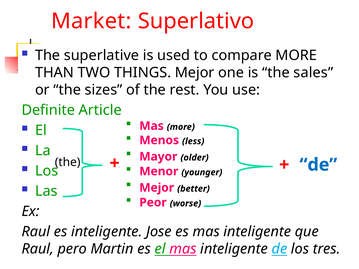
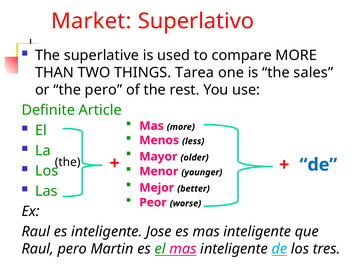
THINGS Mejor: Mejor -> Tarea (195, 73)
the sizes: sizes -> pero (103, 90)
